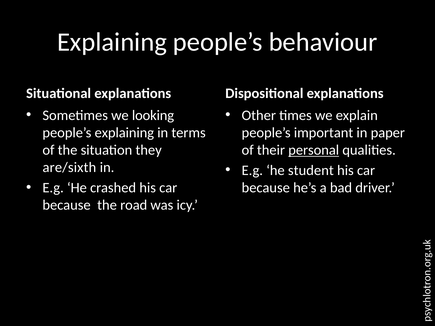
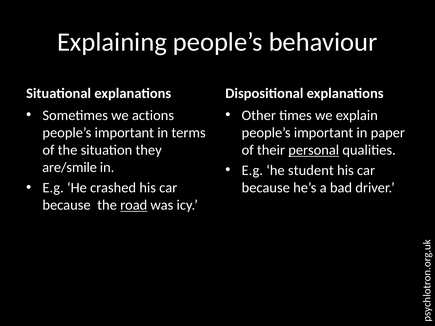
looking: looking -> actions (153, 115)
explaining: explaining -> important (124, 133)
are/sixth: are/sixth -> are/smile (70, 168)
road underline: none -> present (134, 205)
